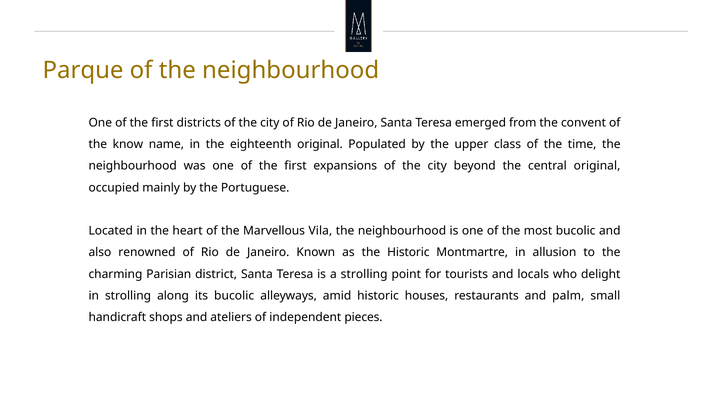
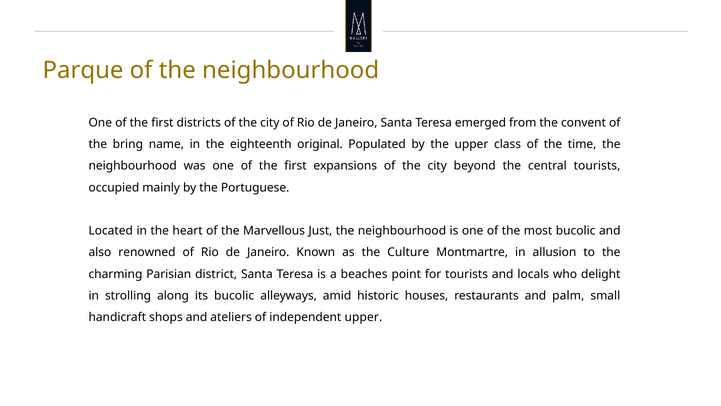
know: know -> bring (128, 144)
central original: original -> tourists (597, 166)
Vila: Vila -> Just (320, 231)
the Historic: Historic -> Culture (408, 252)
a strolling: strolling -> beaches (364, 274)
independent pieces: pieces -> upper (363, 317)
